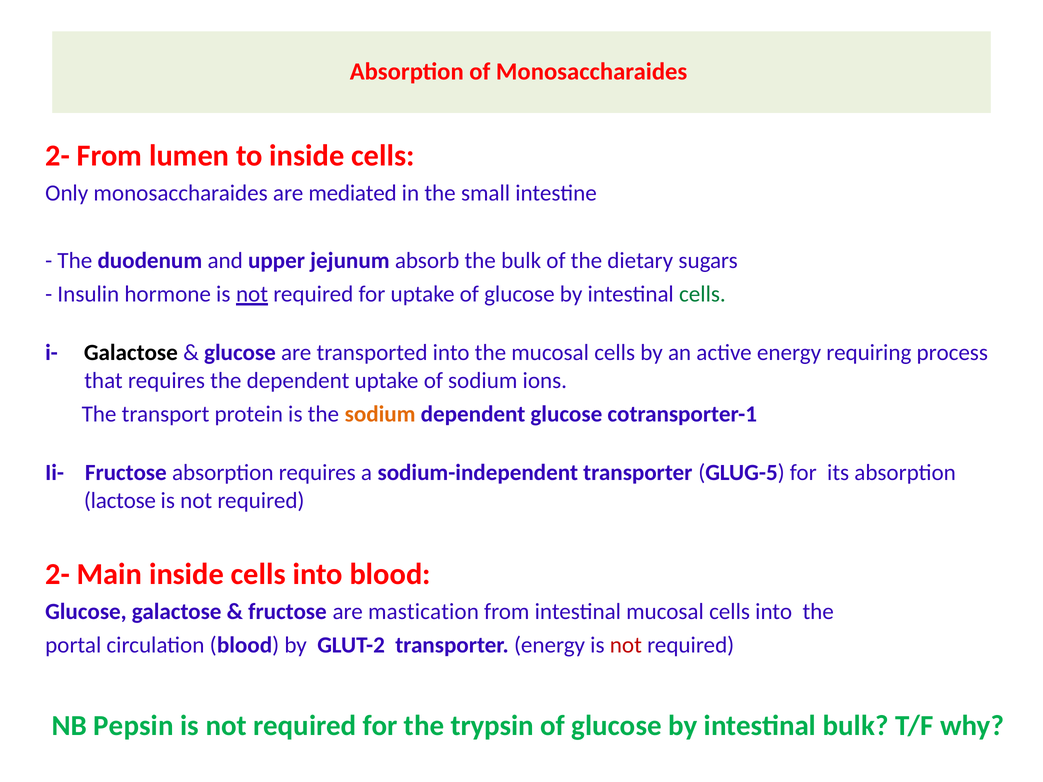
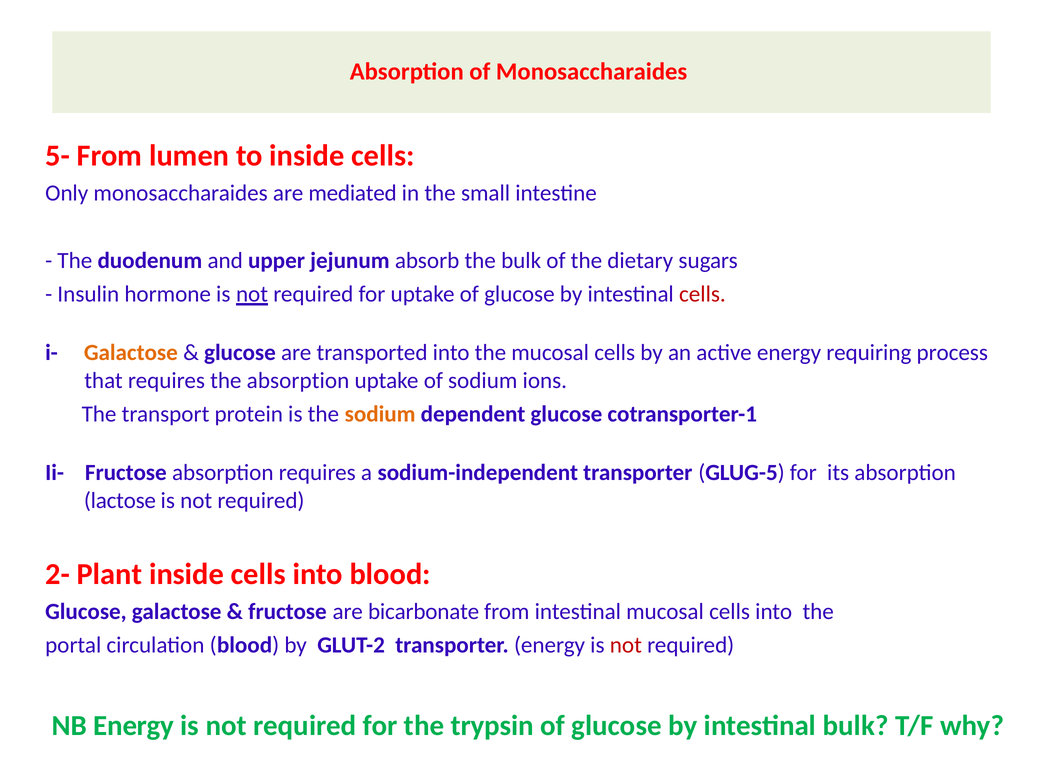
2-: 2- -> 5- (58, 156)
cells colour: green -> red (702, 294)
Galactose colour: black -> orange (131, 353)
the dependent: dependent -> absorption (298, 380)
Main: Main -> Plant (109, 574)
mastication: mastication -> bicarbonate (424, 612)
NB Pepsin: Pepsin -> Energy (134, 726)
